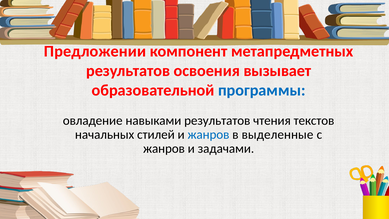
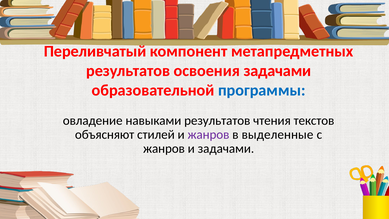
Предложении: Предложении -> Переливчатый (95, 51)
освоения вызывает: вызывает -> задачами (277, 71)
начальных: начальных -> объясняют (105, 135)
жанров colour: blue -> purple (208, 135)
